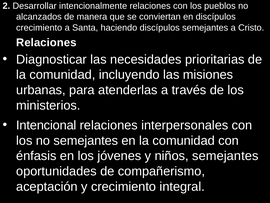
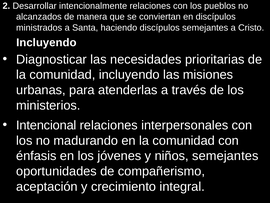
crecimiento: crecimiento -> ministrados (39, 28)
Relaciones: Relaciones -> Incluyendo (46, 43)
no semejantes: semejantes -> madurando (86, 140)
